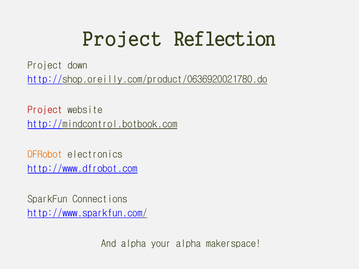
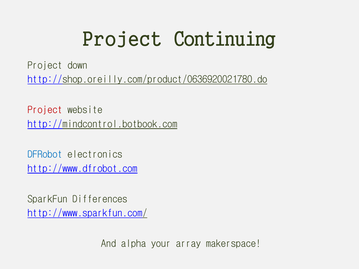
Reflection: Reflection -> Continuing (225, 39)
DFRobot colour: orange -> blue (45, 155)
Connections: Connections -> Differences (100, 199)
your alpha: alpha -> array (188, 244)
